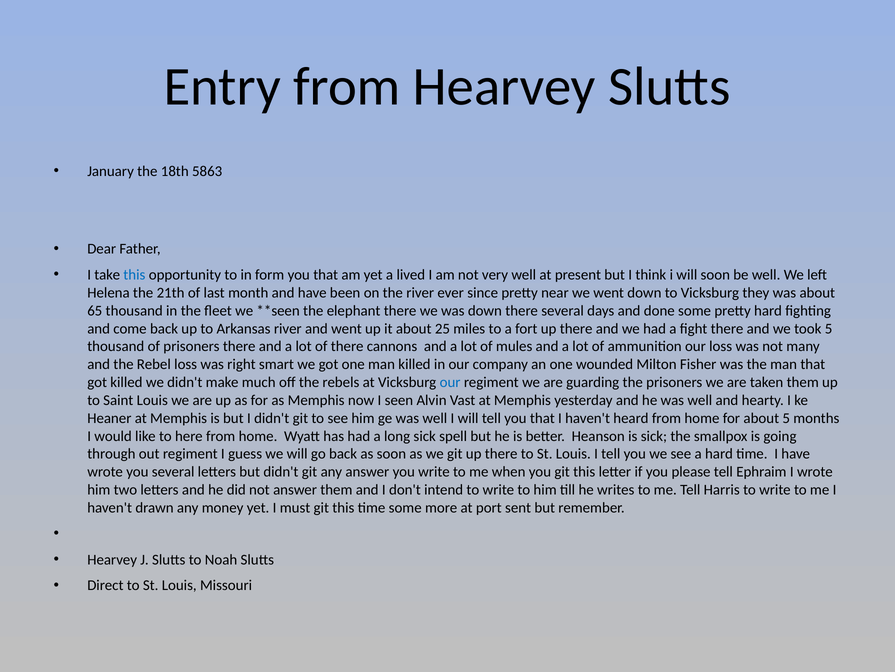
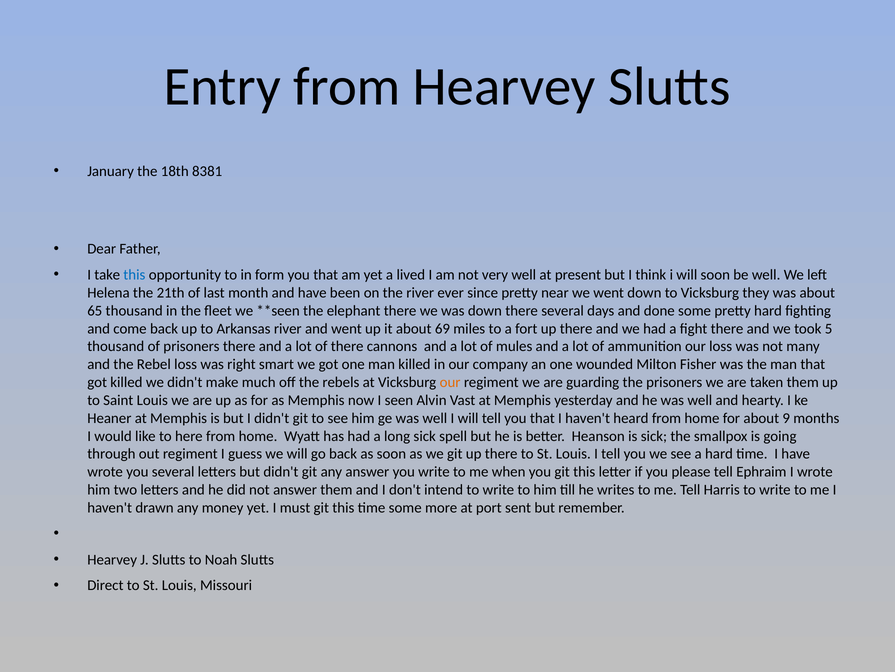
5863: 5863 -> 8381 (207, 171)
25: 25 -> 69 (442, 328)
our colour: blue -> orange (450, 382)
about 5: 5 -> 9 (786, 418)
